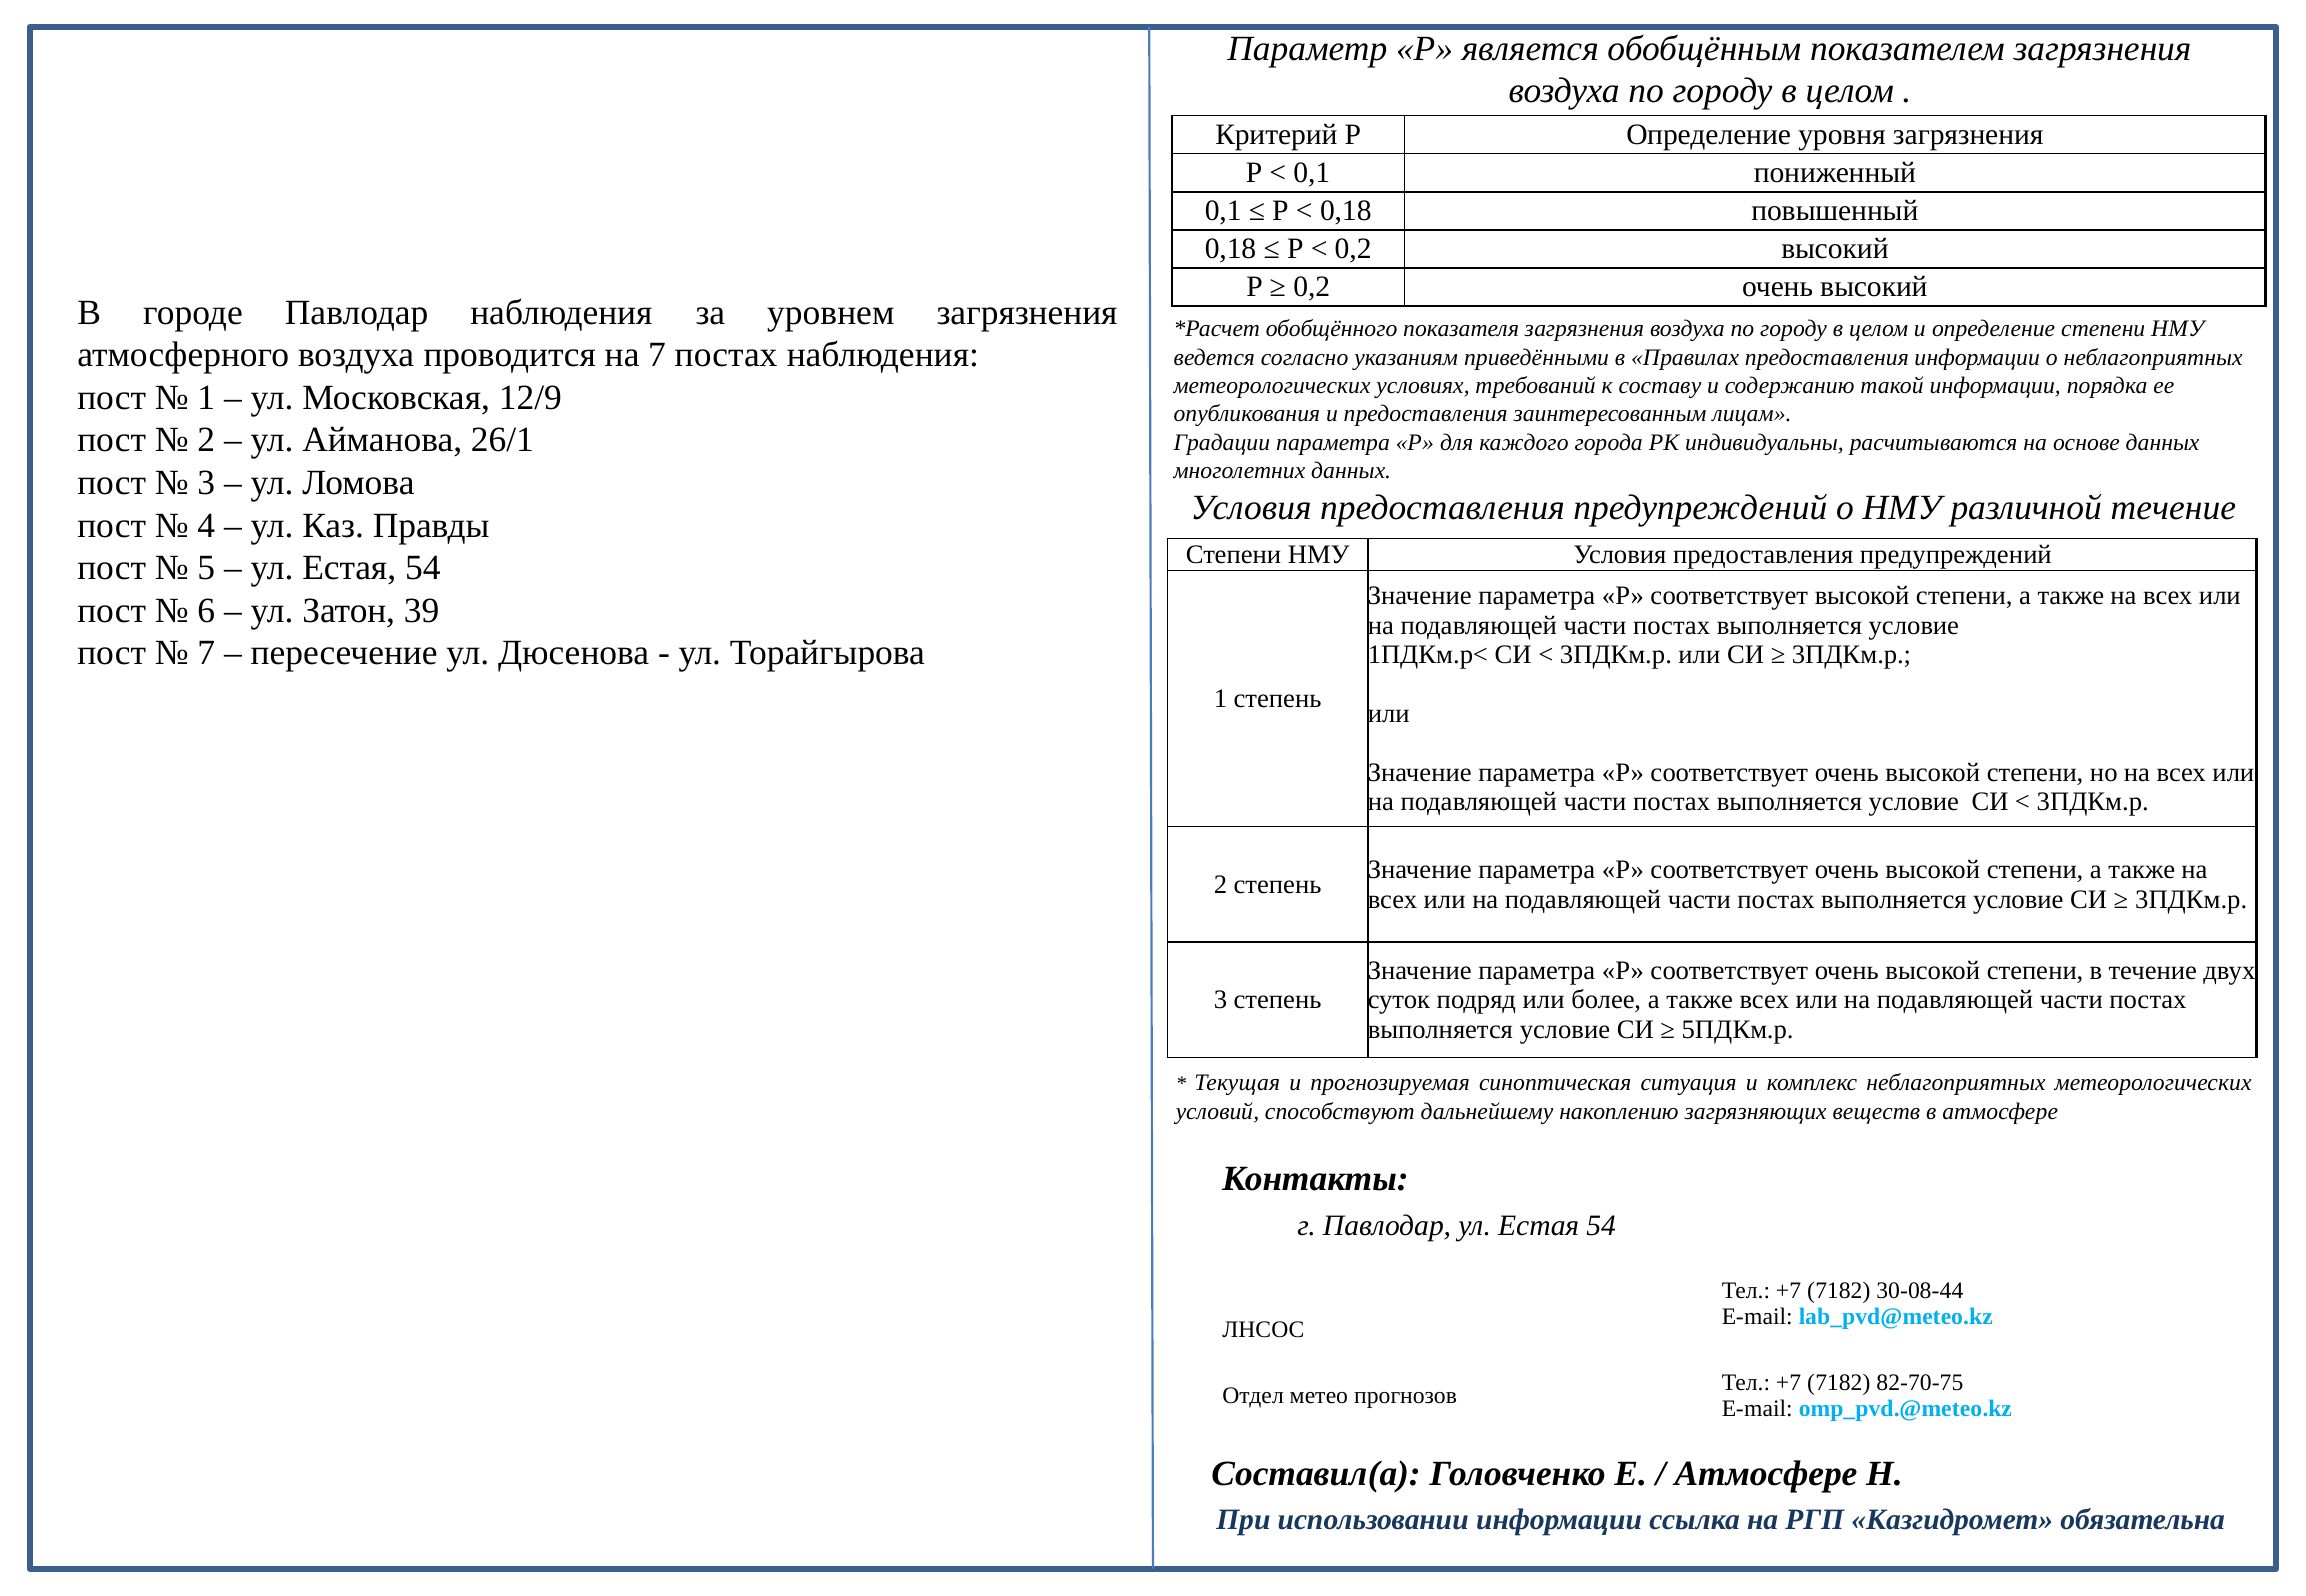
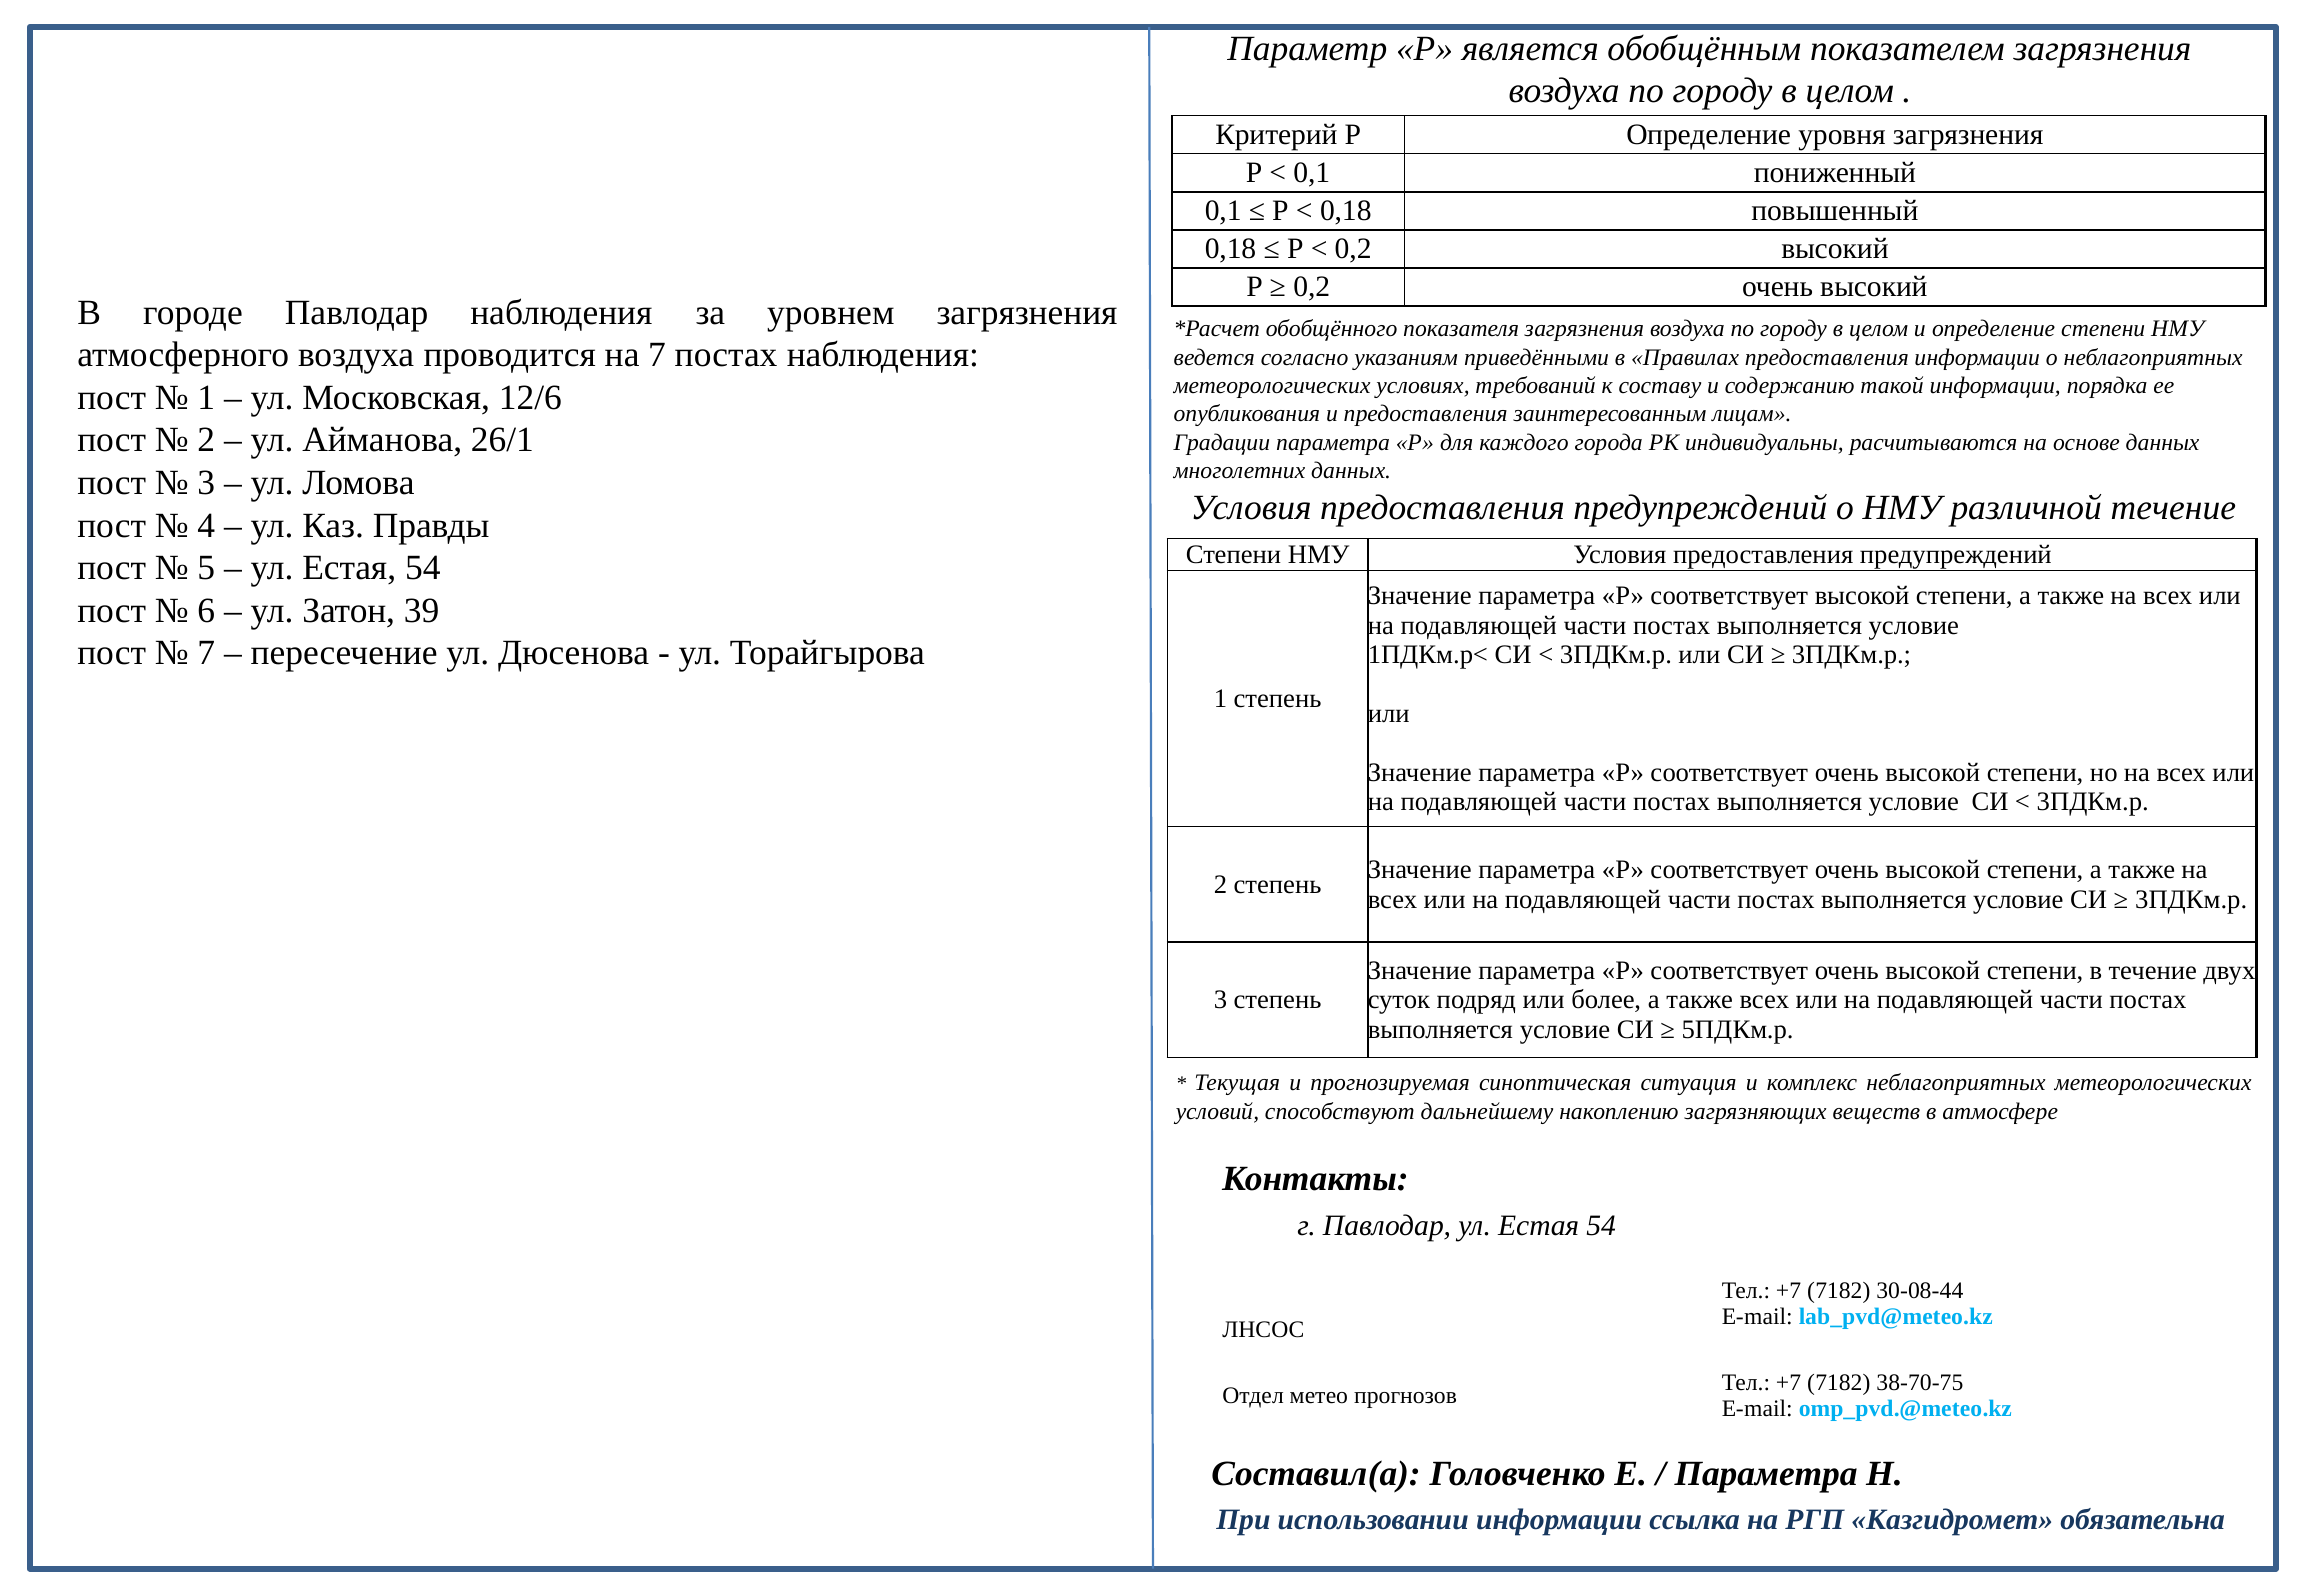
12/9: 12/9 -> 12/6 (530, 398)
82-70-75: 82-70-75 -> 38-70-75 (1920, 1383)
Атмосфере: Атмосфере -> Параметра (1766, 1474)
